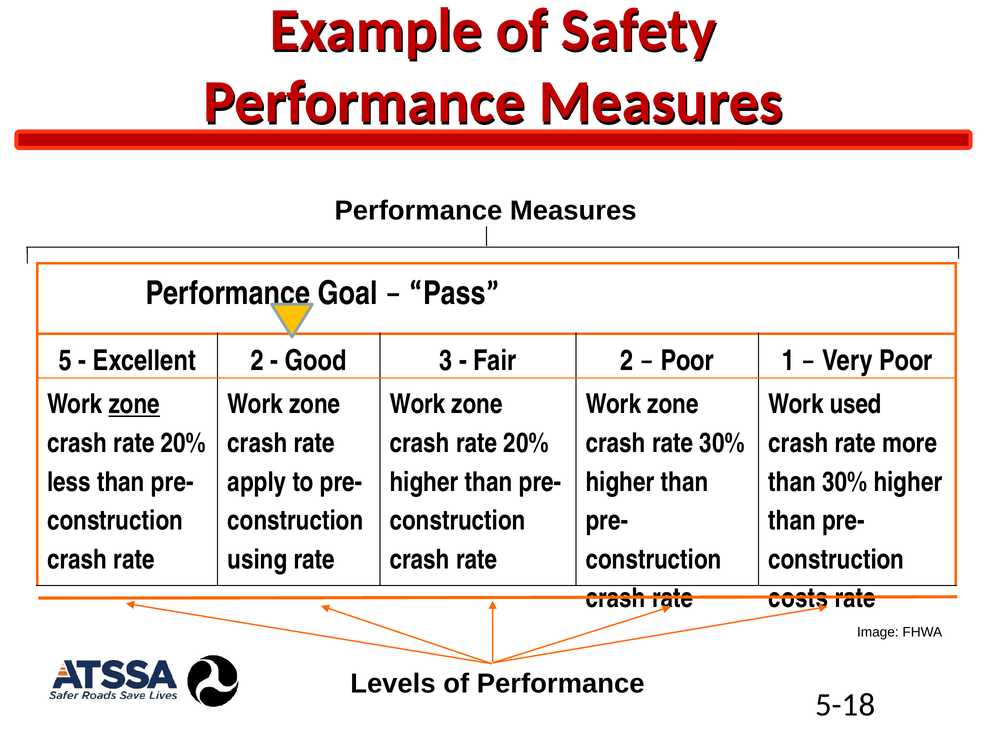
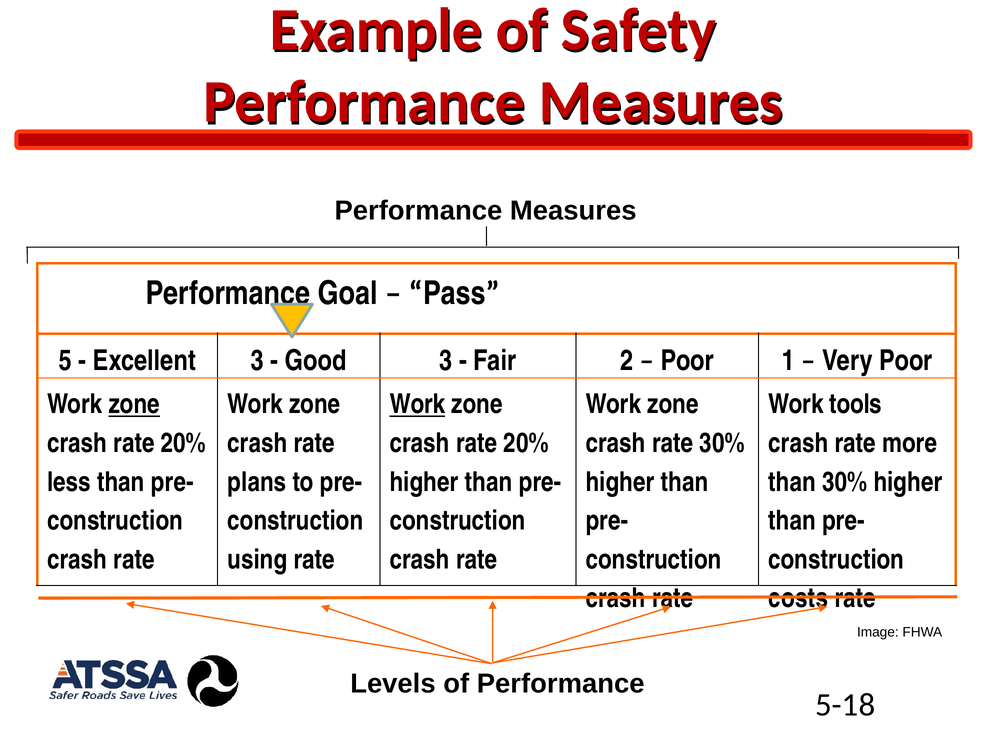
Excellent 2: 2 -> 3 (257, 361)
Work underline: none -> present (418, 405)
used: used -> tools (856, 405)
apply: apply -> plans (257, 482)
